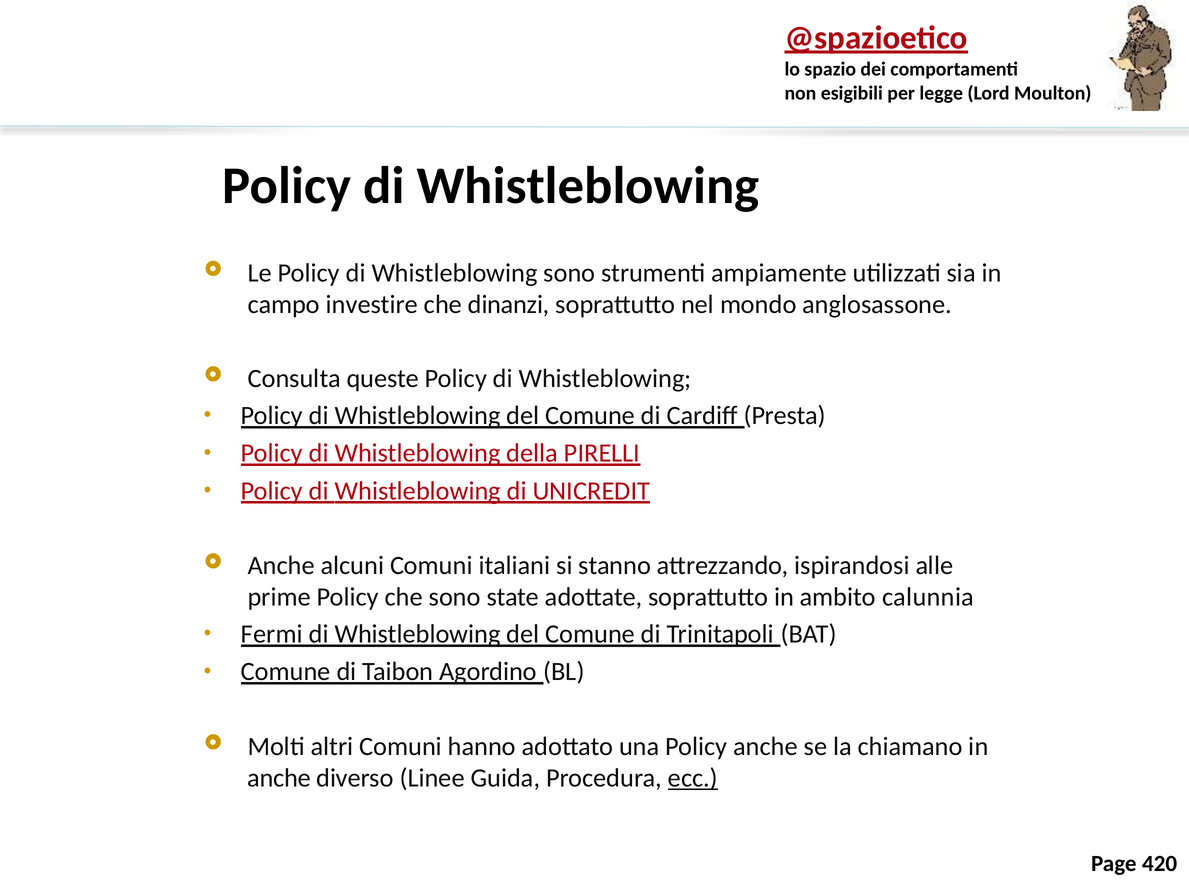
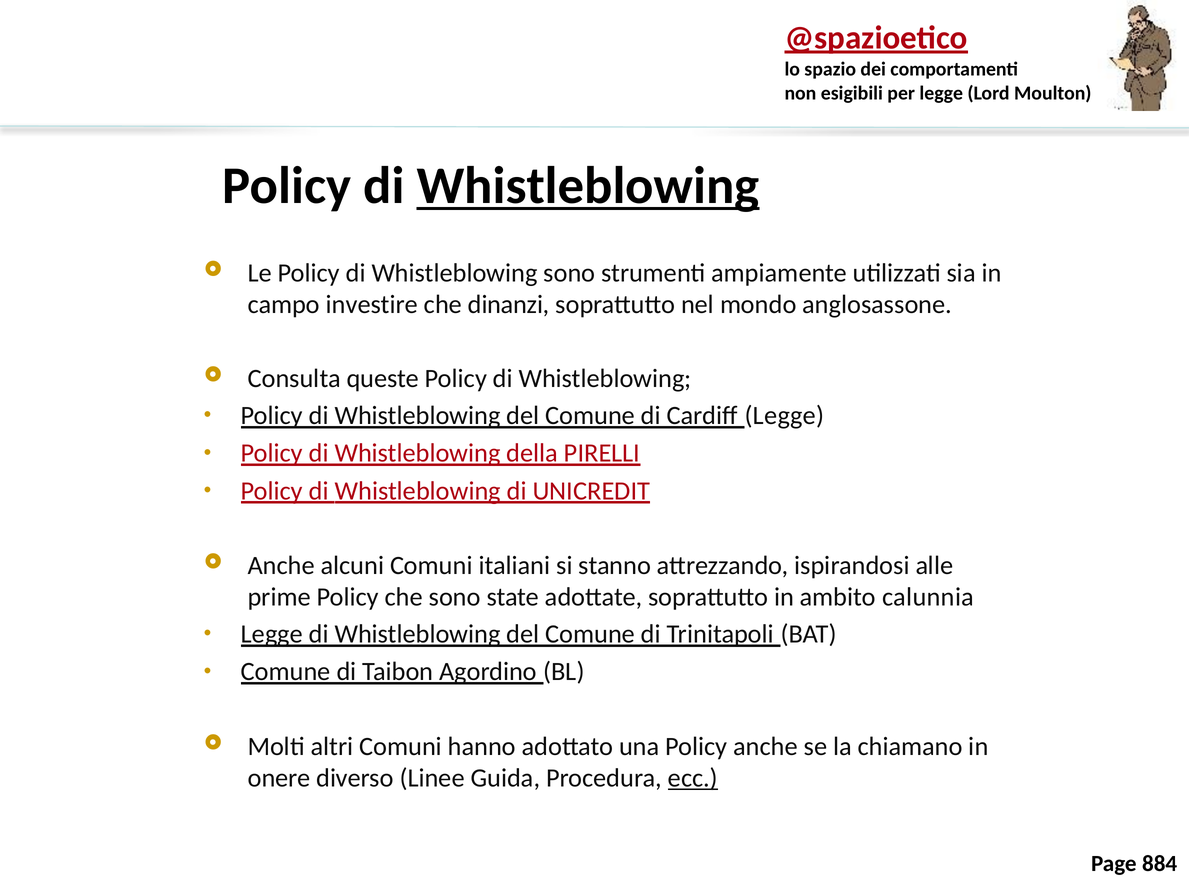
Whistleblowing underline: none -> present (588, 186)
Cardiff Presta: Presta -> Legge (784, 416)
Fermi: Fermi -> Legge (272, 634)
anche: anche -> onere (279, 778)
420: 420 -> 884 (1160, 863)
